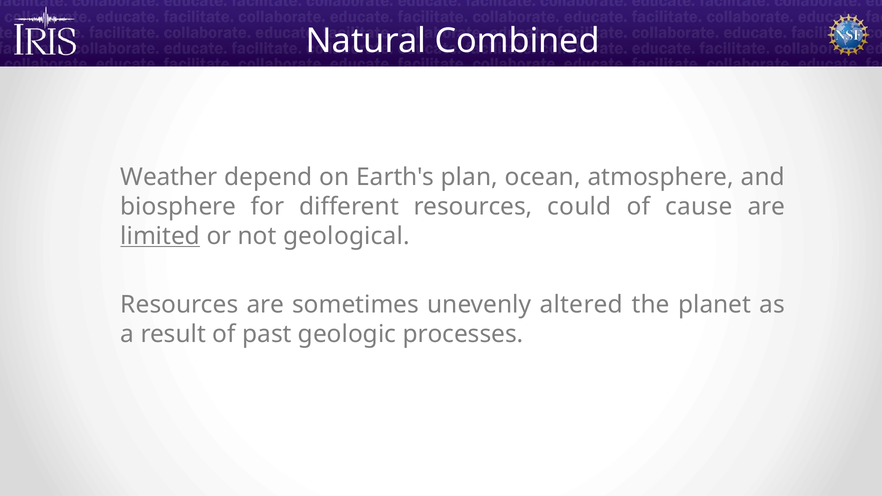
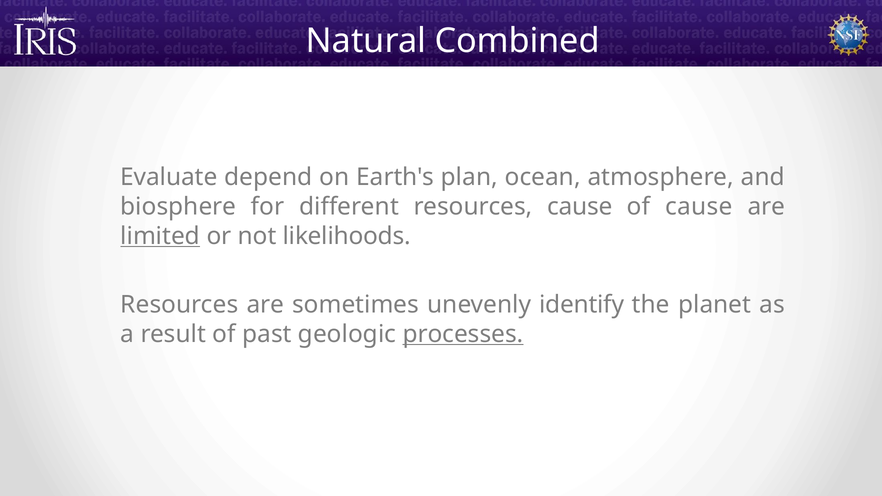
Weather: Weather -> Evaluate (169, 177)
resources could: could -> cause (580, 207)
geological: geological -> likelihoods (347, 236)
altered: altered -> identify (582, 305)
processes underline: none -> present (463, 334)
